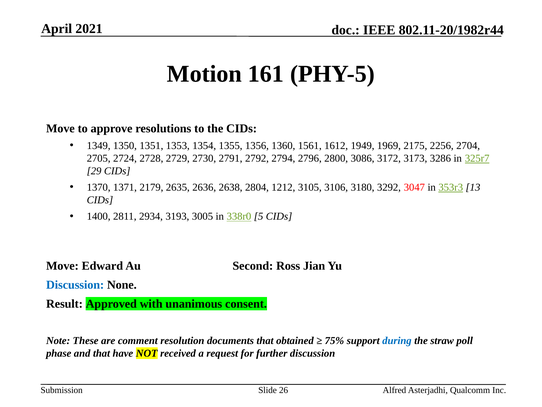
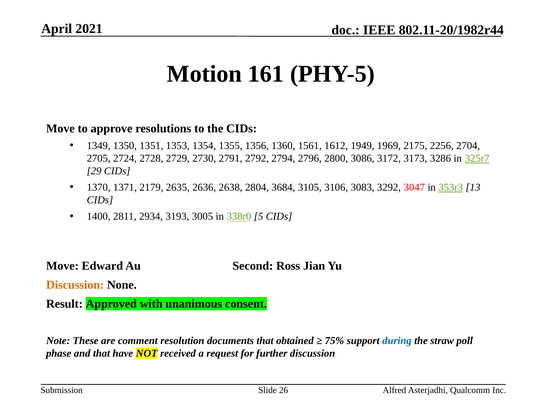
1212: 1212 -> 3684 (283, 187)
3180: 3180 -> 3083 (363, 187)
Discussion colour: blue -> orange (75, 284)
